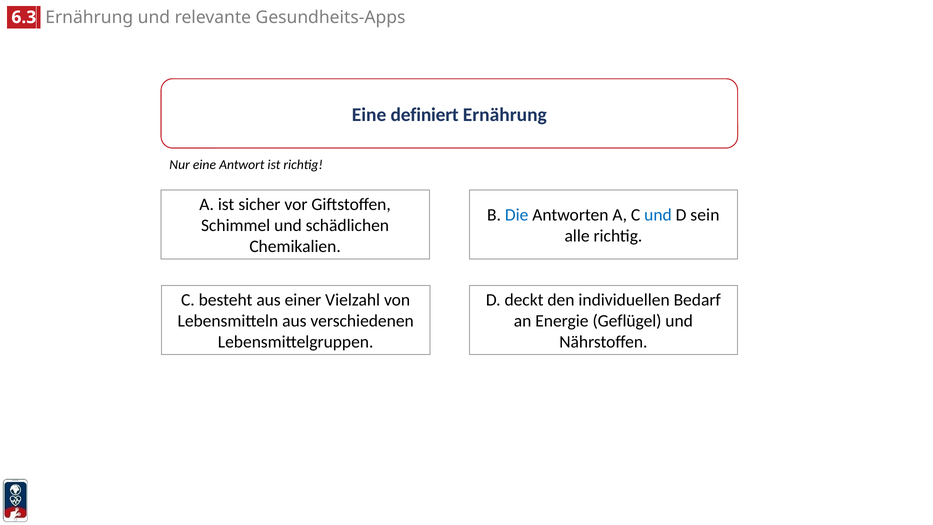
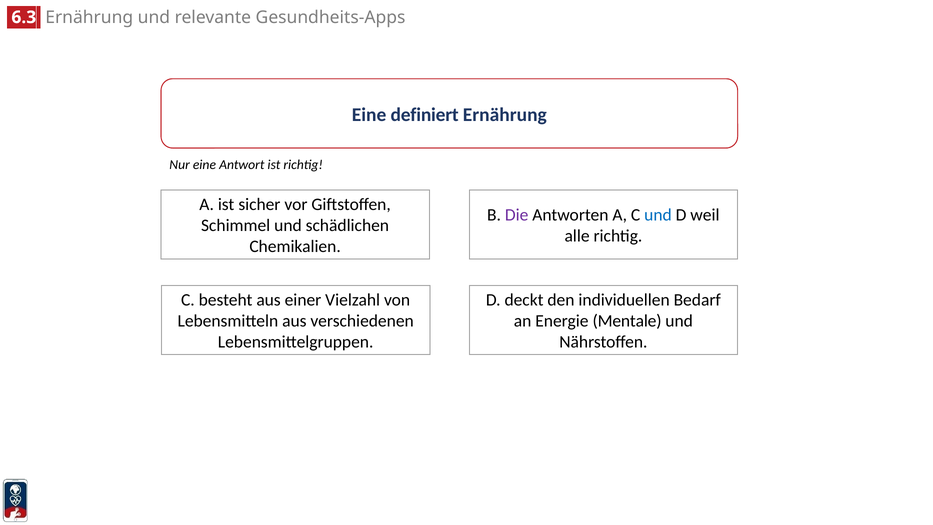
Die colour: blue -> purple (517, 215)
sein: sein -> weil (705, 215)
Geflügel: Geflügel -> Mentale (627, 321)
